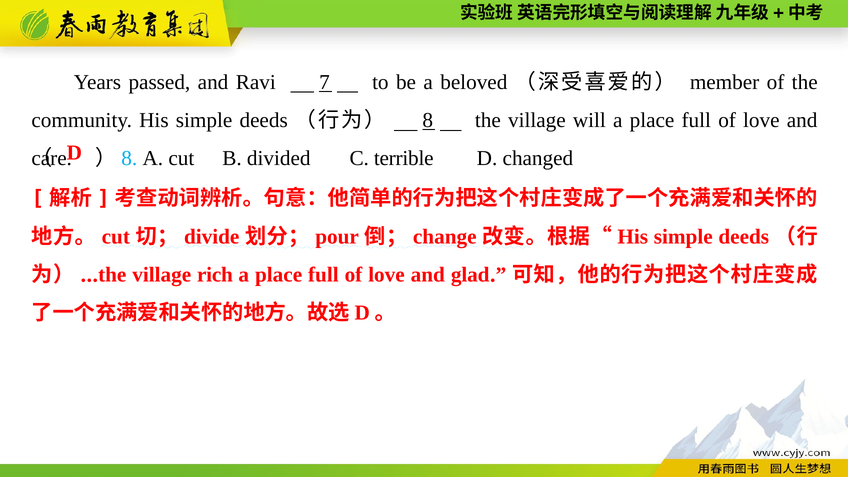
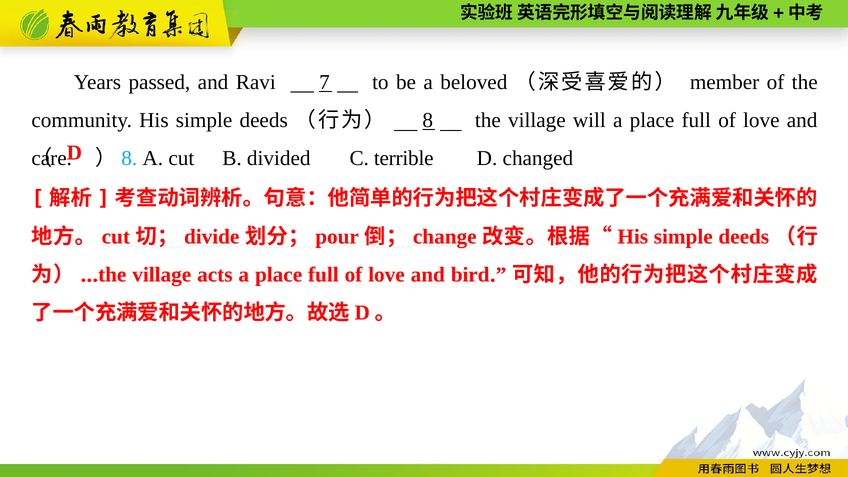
rich: rich -> acts (215, 275)
glad: glad -> bird (470, 275)
